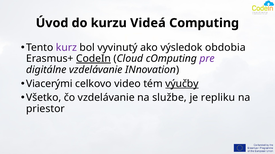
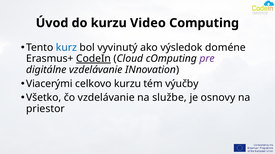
Videá: Videá -> Video (148, 23)
kurz colour: purple -> blue (66, 48)
obdobia: obdobia -> doméne (225, 48)
celkovo video: video -> kurzu (128, 84)
výučby underline: present -> none (182, 84)
repliku: repliku -> osnovy (218, 98)
